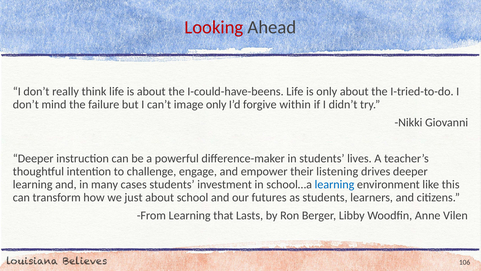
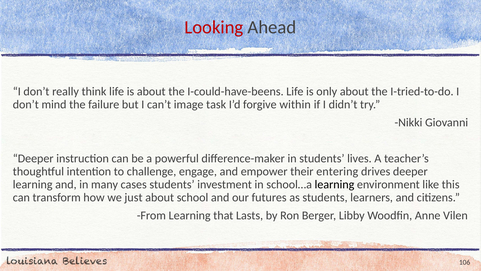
image only: only -> task (216, 104)
listening: listening -> entering (337, 171)
learning colour: blue -> black (334, 184)
